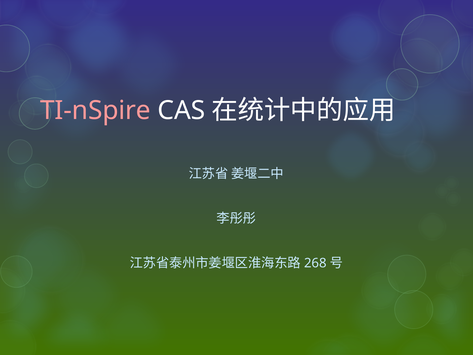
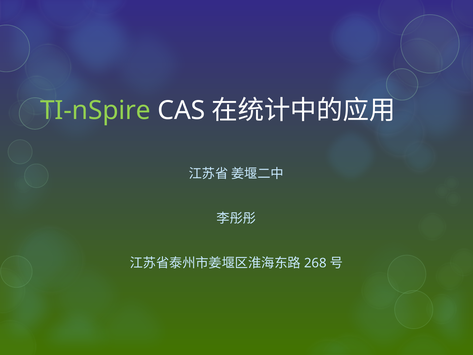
TI-nSpire colour: pink -> light green (95, 110)
